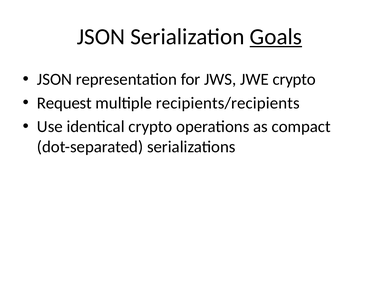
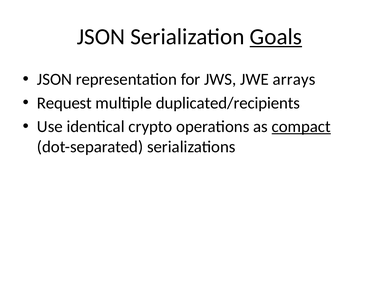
JWE crypto: crypto -> arrays (294, 80)
recipients/recipients: recipients/recipients -> duplicated/recipients (228, 103)
compact underline: none -> present (301, 127)
